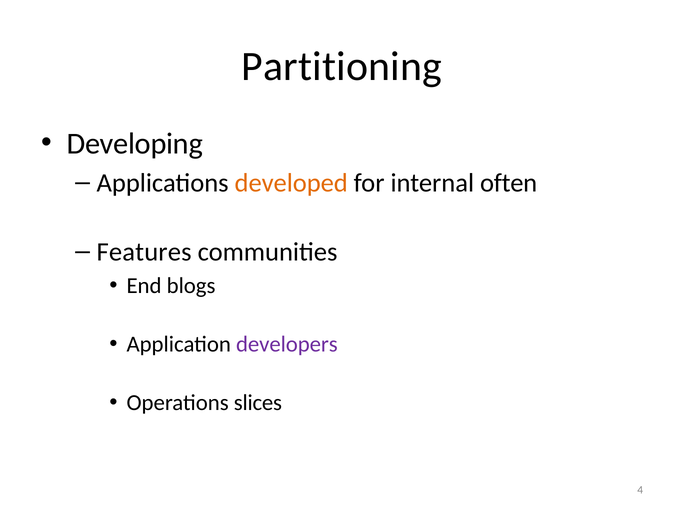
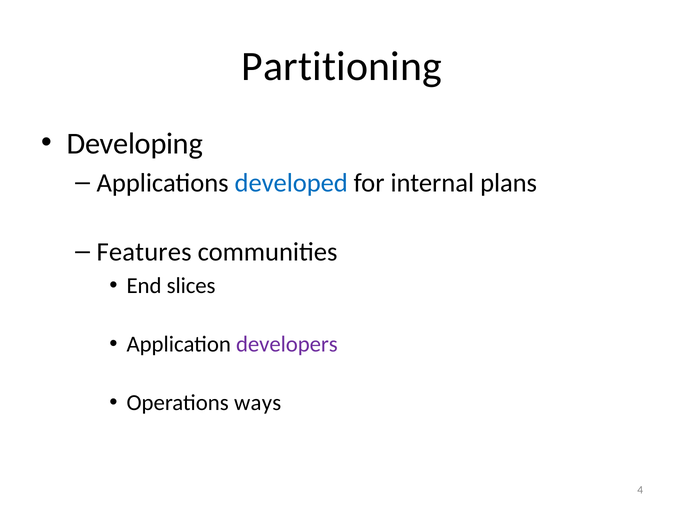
developed colour: orange -> blue (291, 183)
often: often -> plans (509, 183)
blogs: blogs -> slices (191, 286)
slices: slices -> ways (258, 403)
